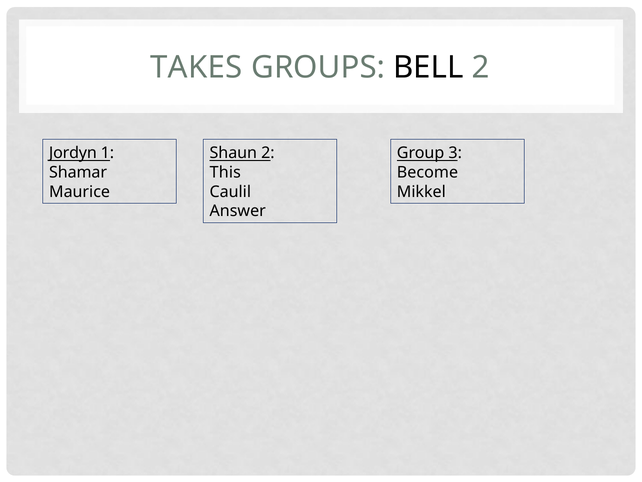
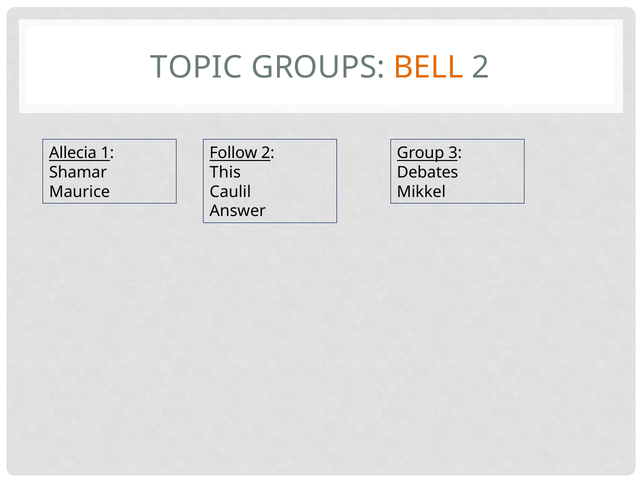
TAKES: TAKES -> TOPIC (196, 67)
BELL colour: black -> orange (428, 67)
Jordyn: Jordyn -> Allecia (73, 153)
Shaun: Shaun -> Follow (233, 153)
Become: Become -> Debates (428, 172)
